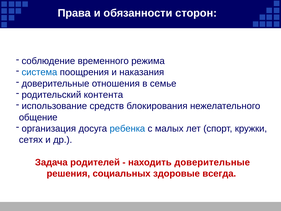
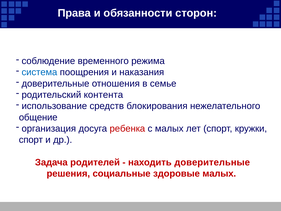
ребенка colour: blue -> red (127, 128)
сетях: сетях -> спорт (31, 140)
социальных: социальных -> социальные (122, 173)
здоровые всегда: всегда -> малых (219, 173)
